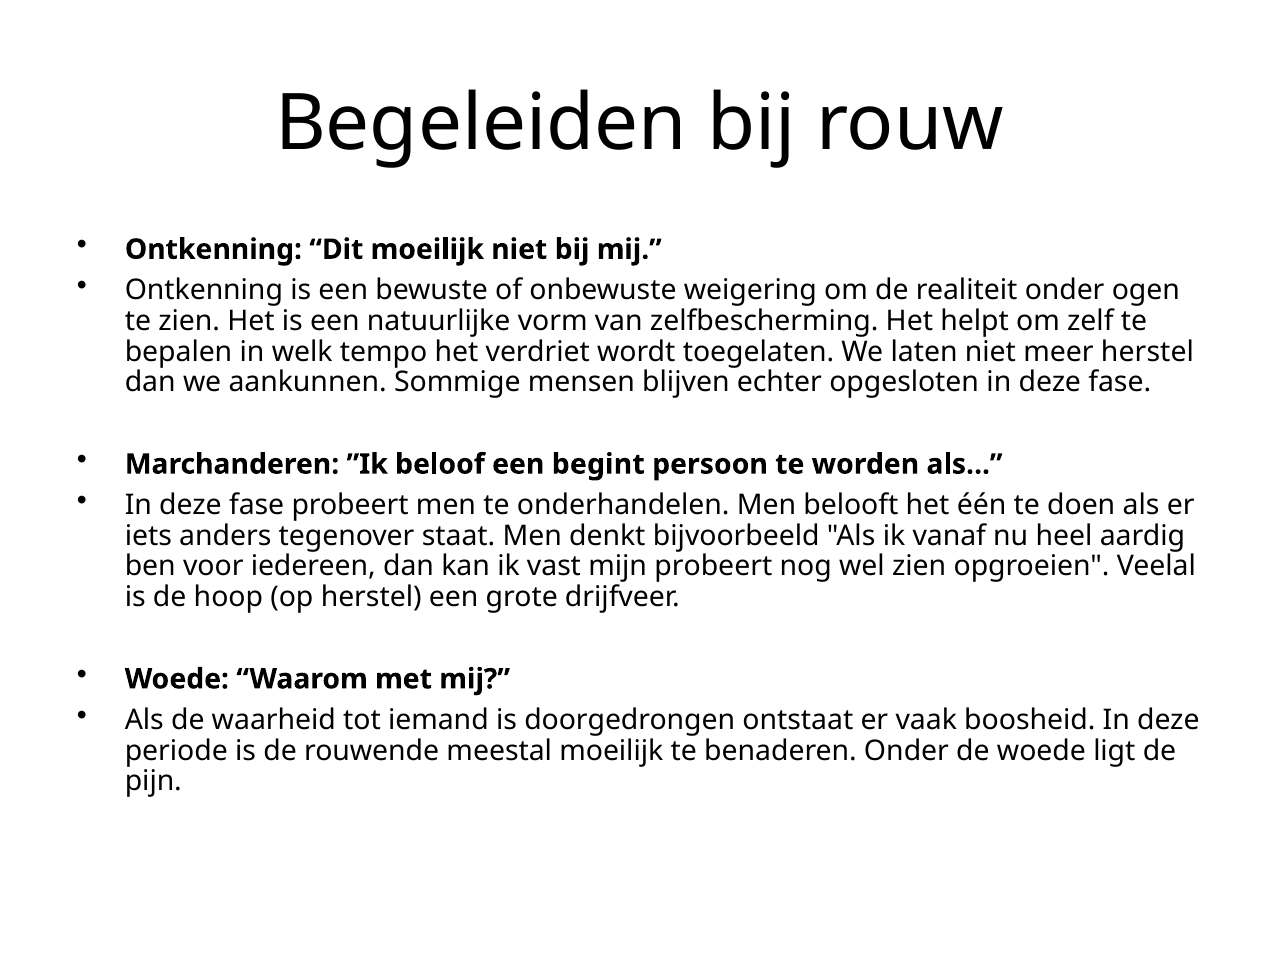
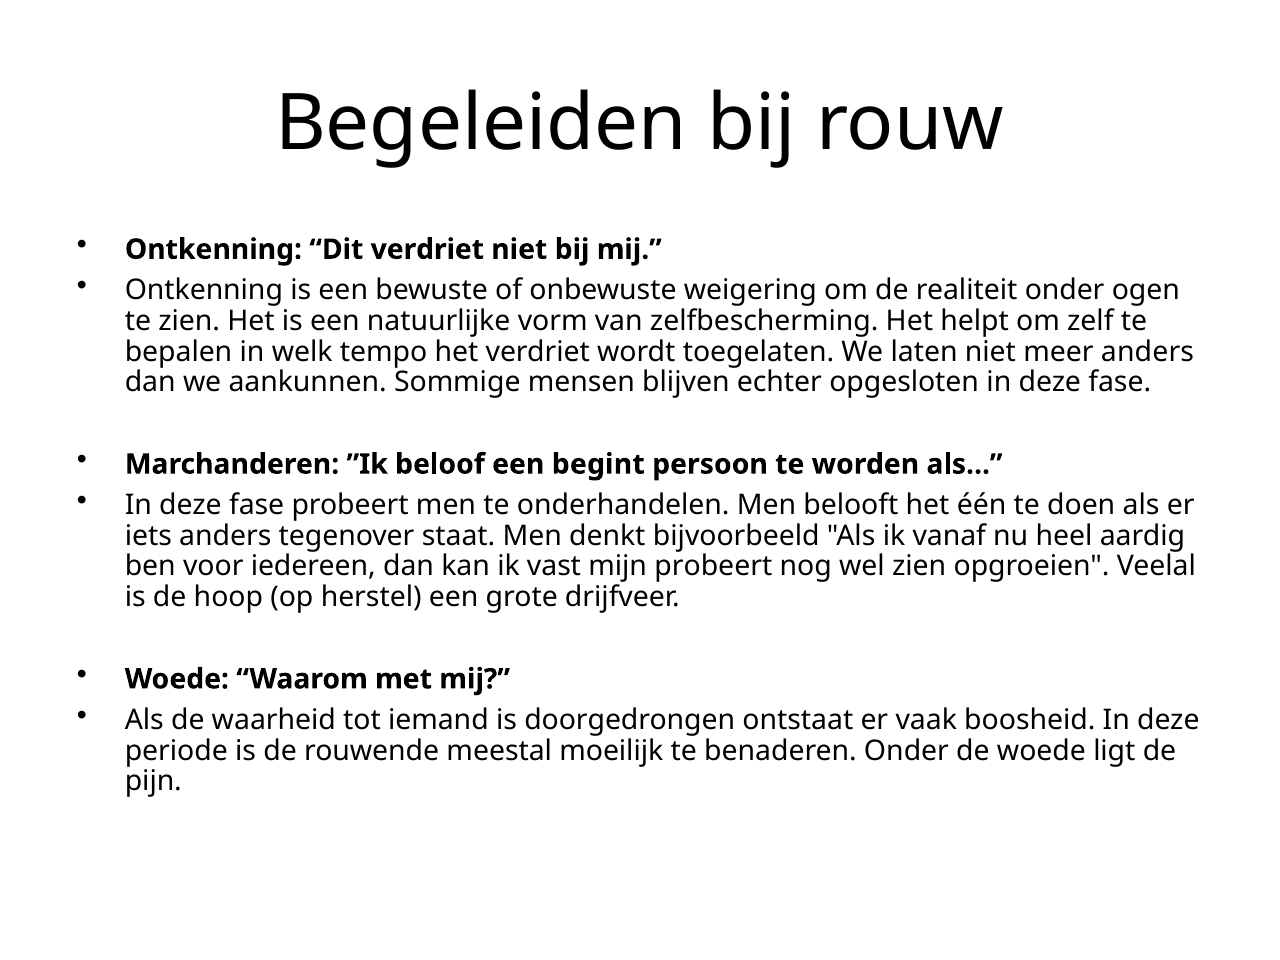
Dit moeilijk: moeilijk -> verdriet (427, 249)
meer herstel: herstel -> anders (1147, 352)
